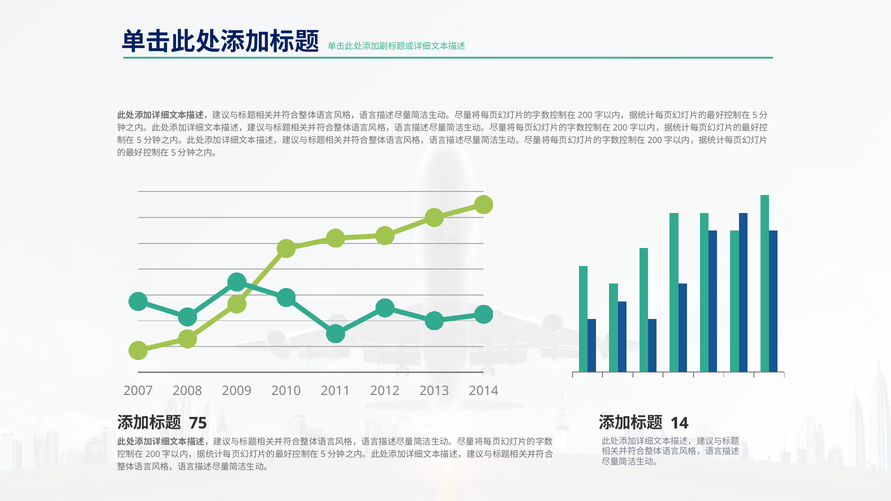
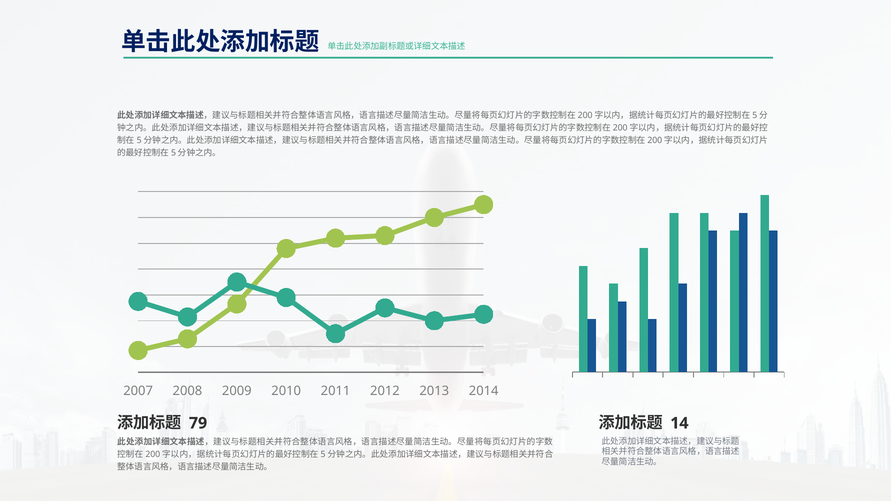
75: 75 -> 79 (198, 423)
